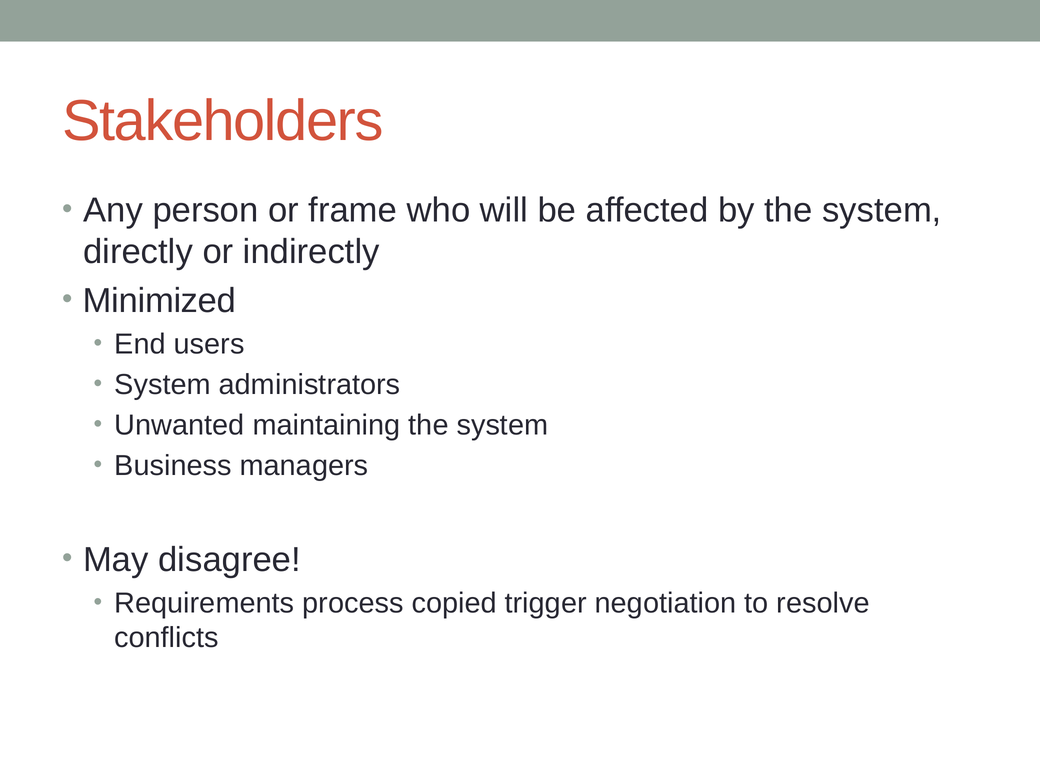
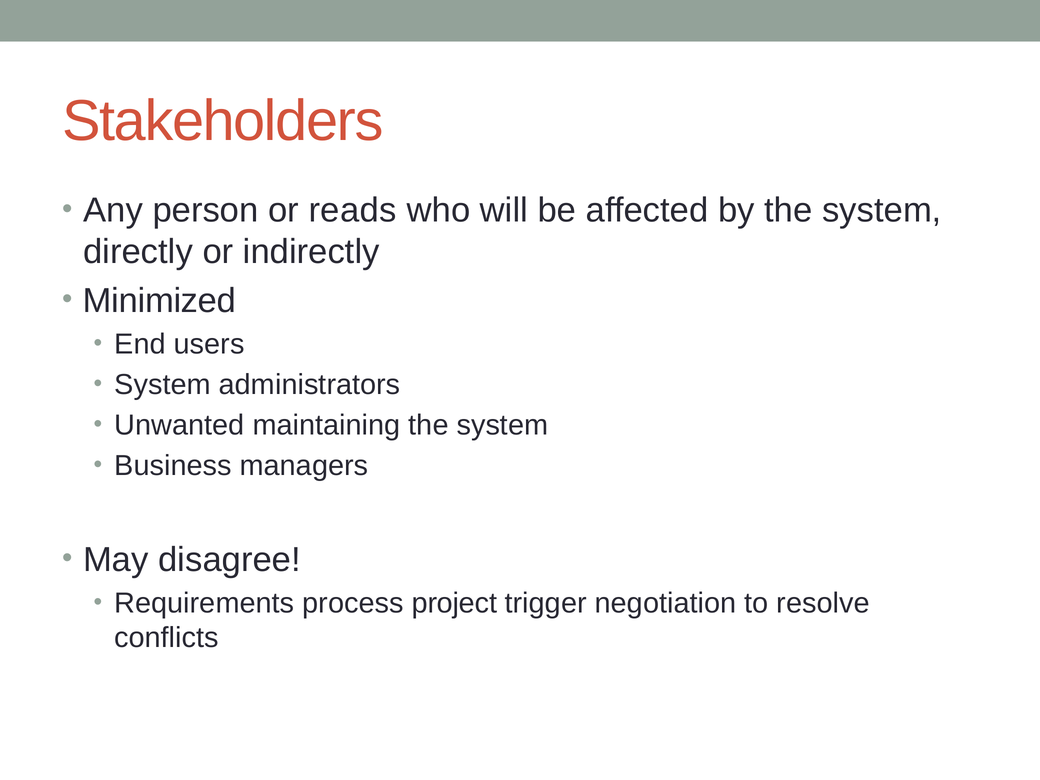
frame: frame -> reads (353, 210)
copied: copied -> project (454, 603)
